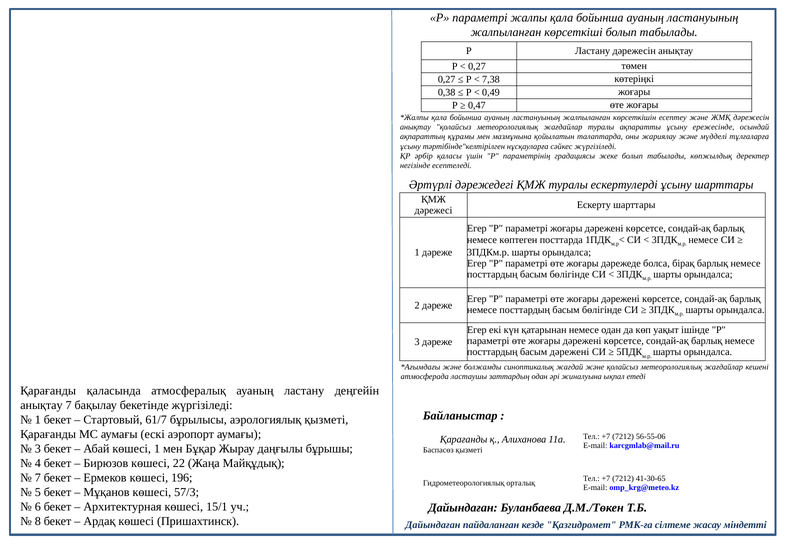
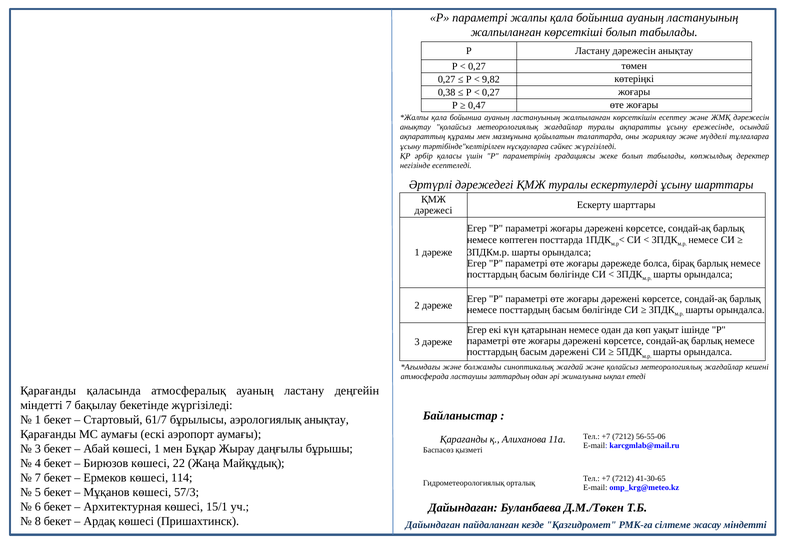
7,38: 7,38 -> 9,82 (491, 80)
0,49: 0,49 -> 0,27 (491, 93)
анықтау: анықтау -> міндетті (41, 406)
аэрологиялық қызметі: қызметі -> анықтау (326, 420)
196: 196 -> 114 (182, 478)
